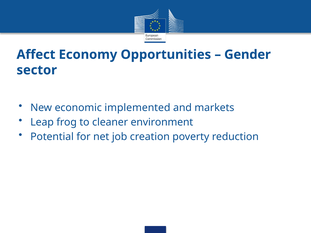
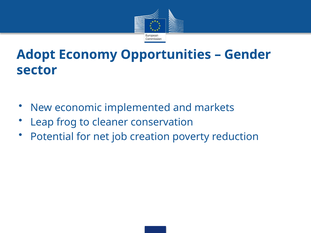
Affect: Affect -> Adopt (36, 55)
environment: environment -> conservation (162, 122)
